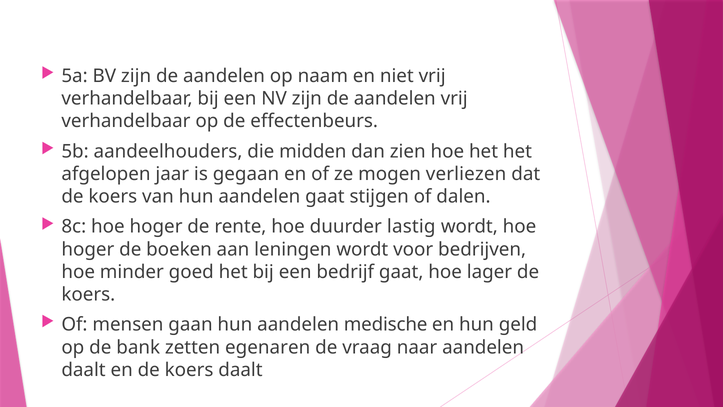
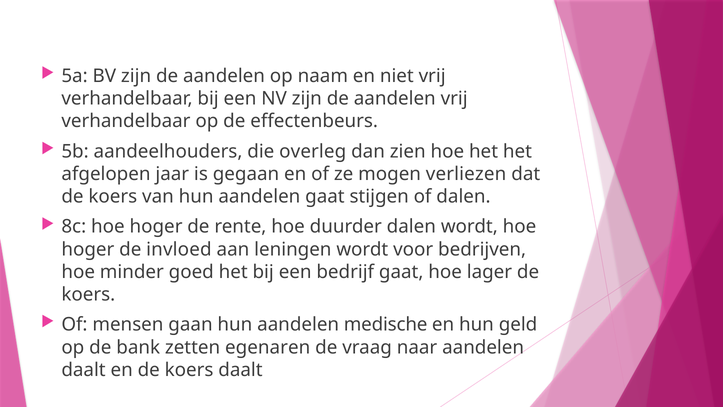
midden: midden -> overleg (313, 151)
duurder lastig: lastig -> dalen (411, 227)
boeken: boeken -> invloed (179, 249)
